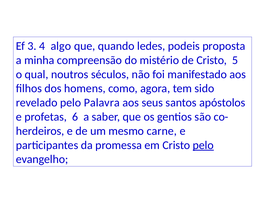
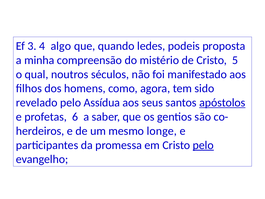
Palavra: Palavra -> Assídua (102, 103)
apóstolos underline: none -> present (222, 103)
carne: carne -> longe (162, 131)
